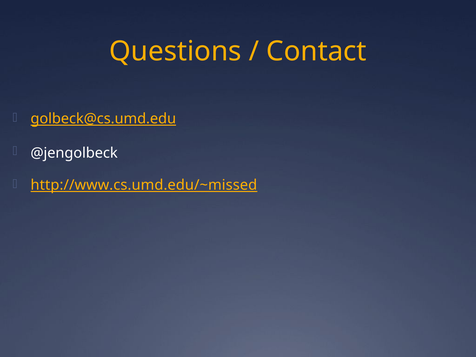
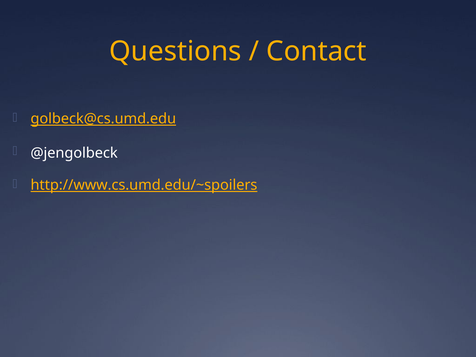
http://www.cs.umd.edu/~missed: http://www.cs.umd.edu/~missed -> http://www.cs.umd.edu/~spoilers (144, 185)
